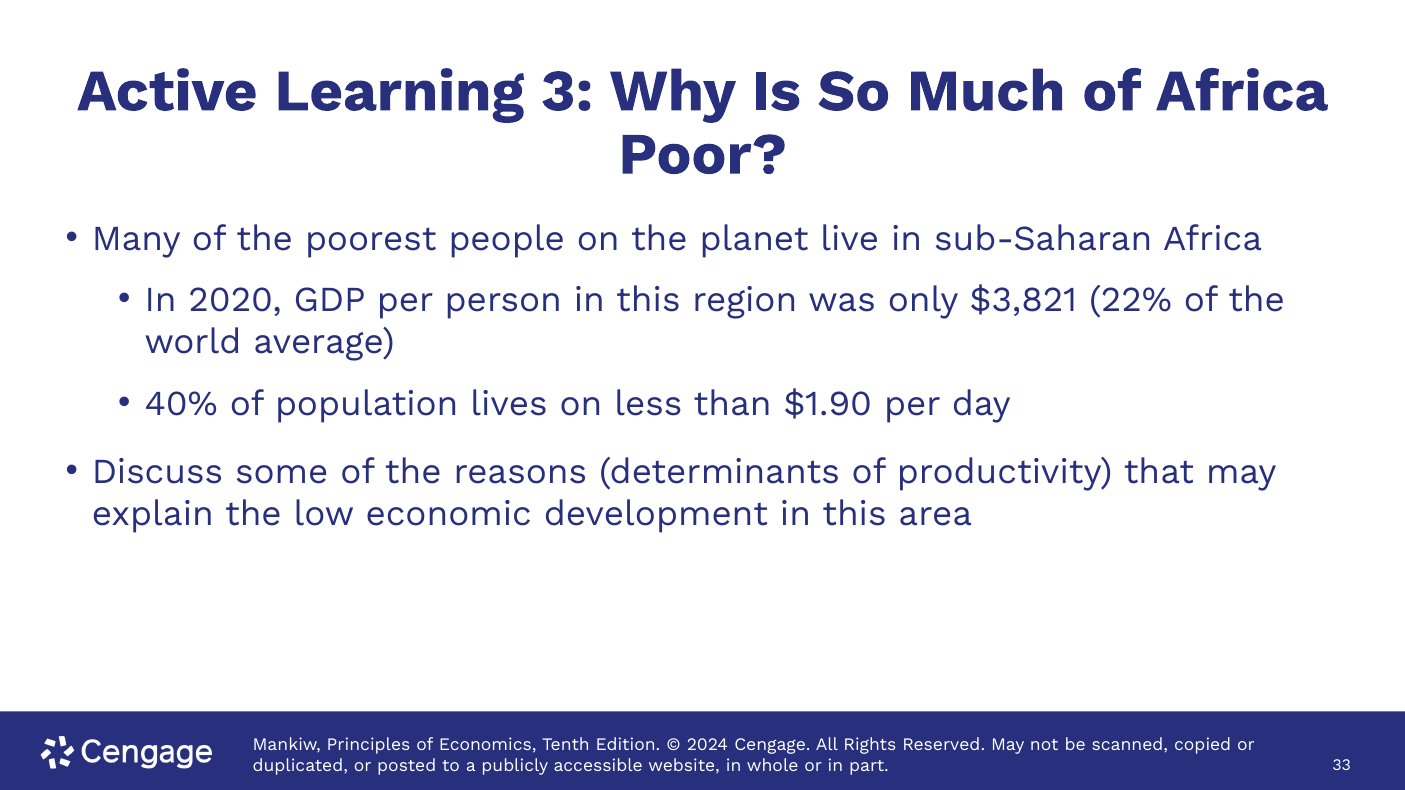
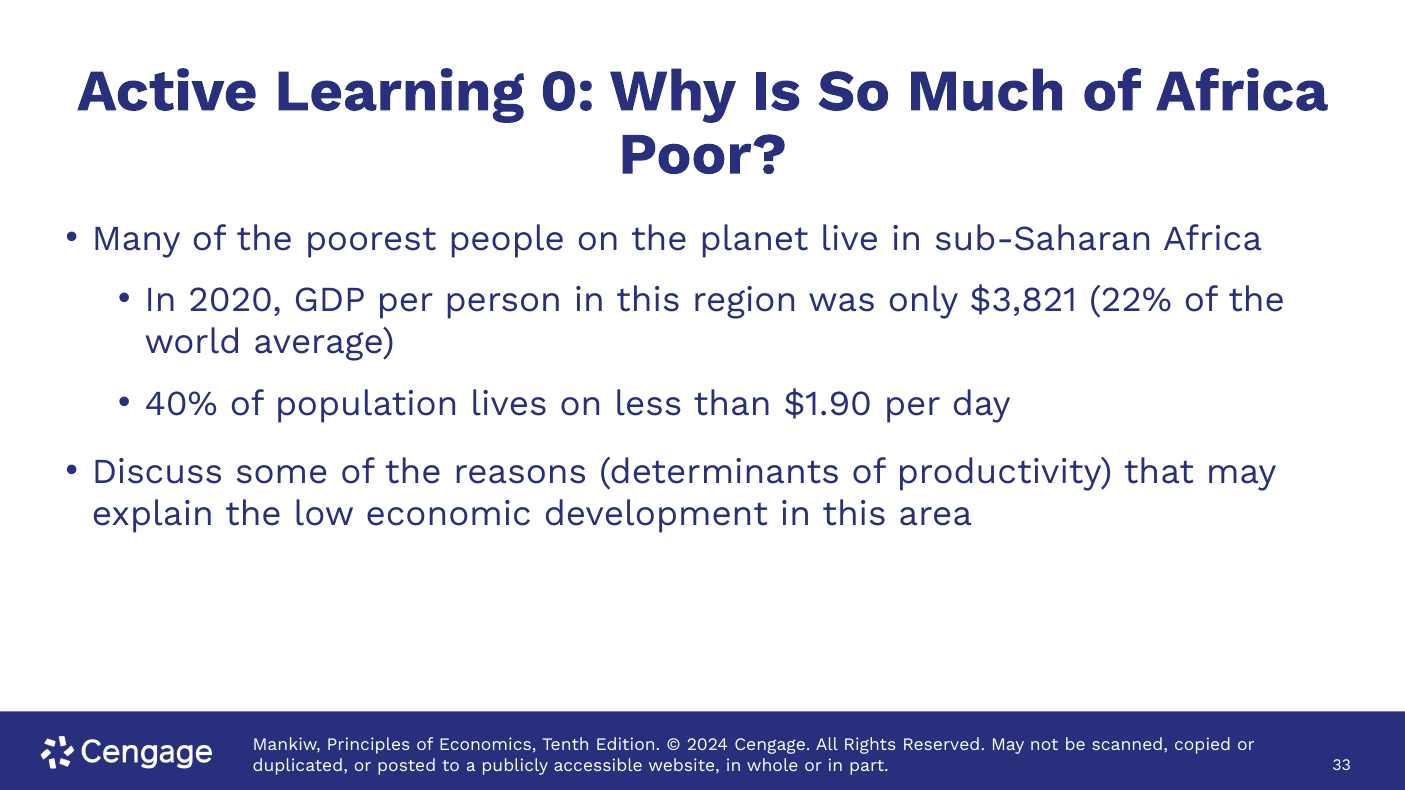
3: 3 -> 0 (567, 91)
